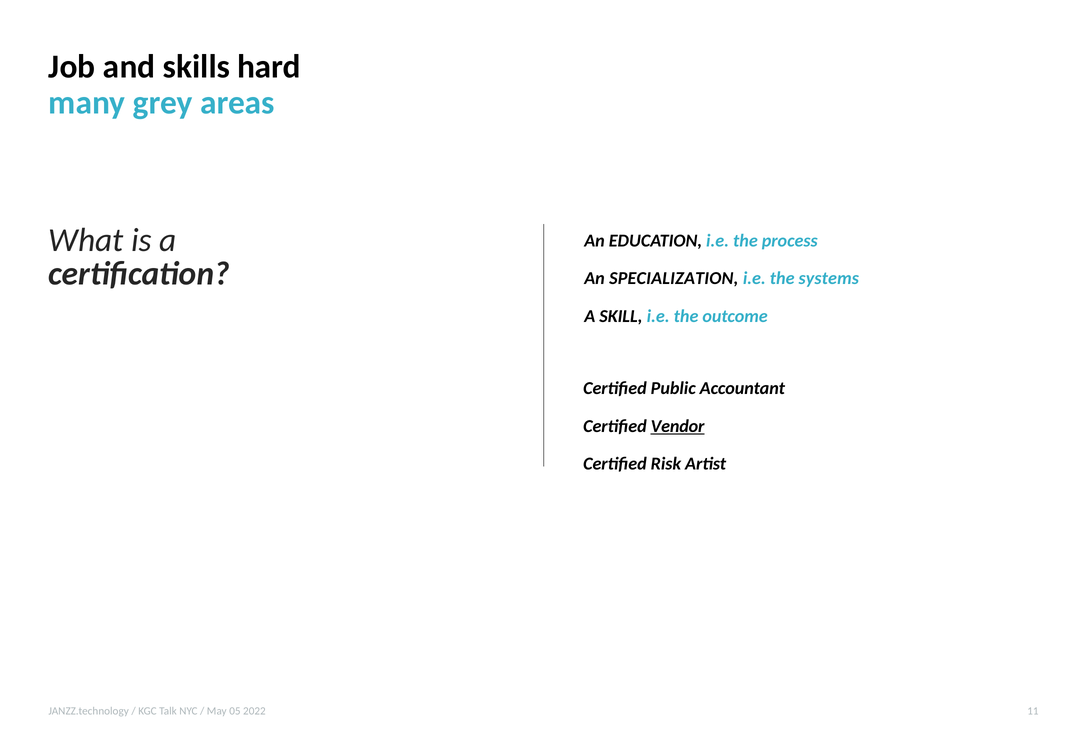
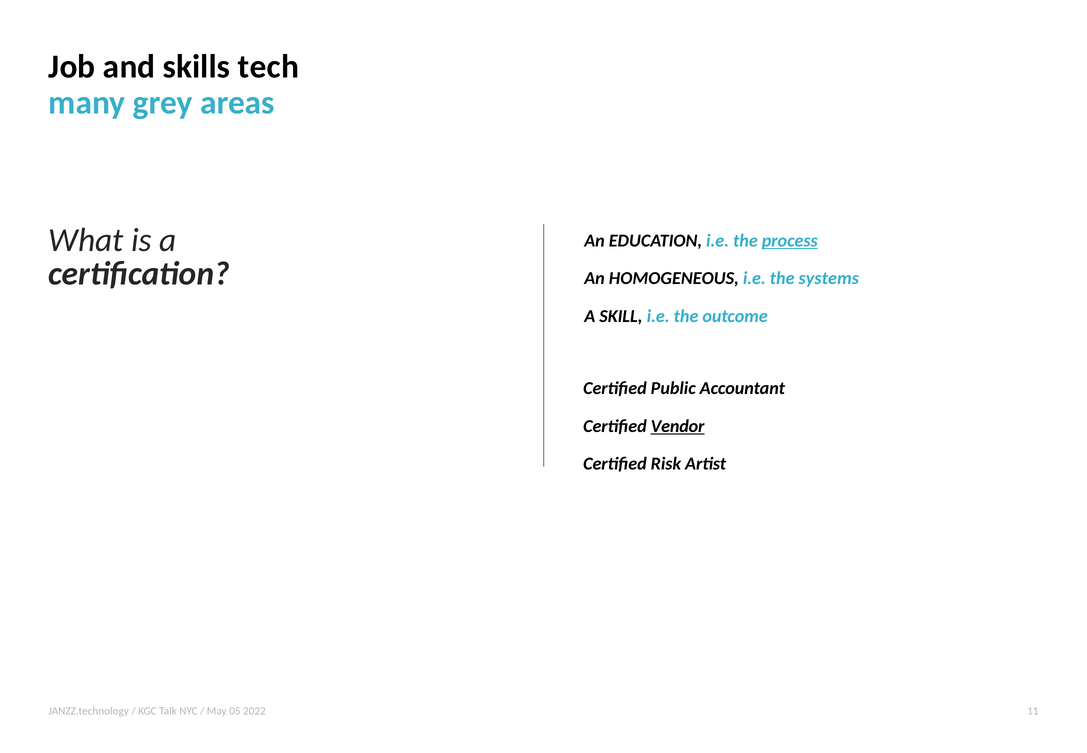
hard: hard -> tech (269, 67)
process underline: none -> present (790, 241)
SPECIALIZATION: SPECIALIZATION -> HOMOGENEOUS (674, 278)
